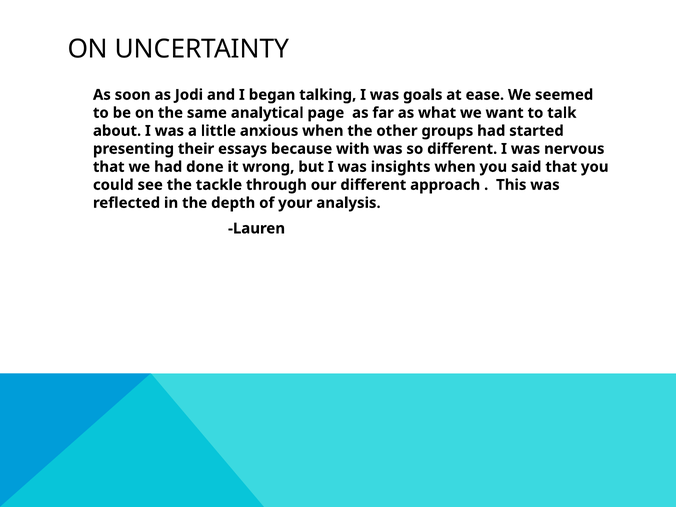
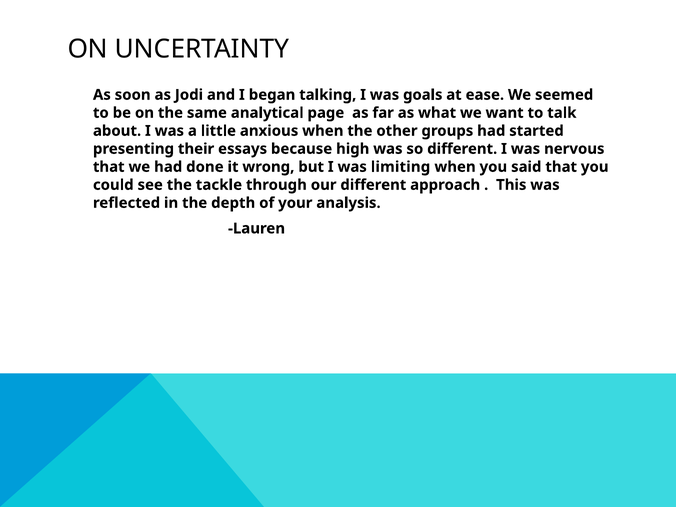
with: with -> high (353, 149)
insights: insights -> limiting (401, 167)
